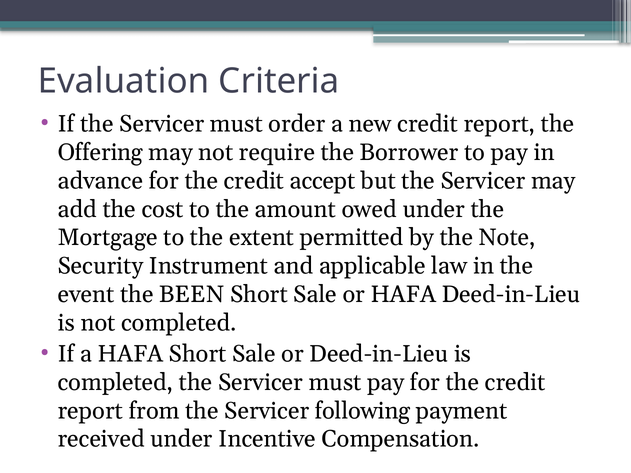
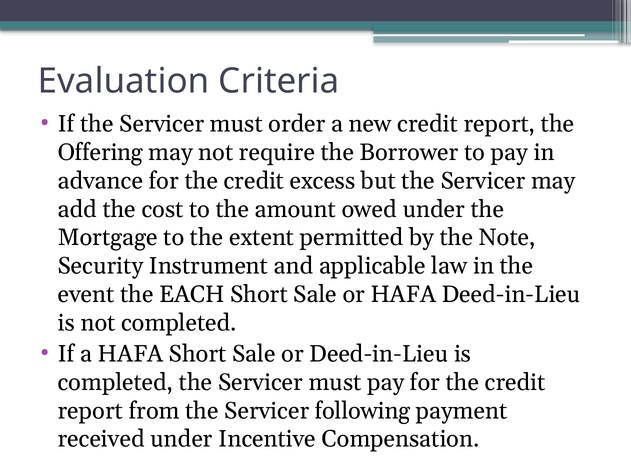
accept: accept -> excess (323, 181)
BEEN: BEEN -> EACH (192, 295)
